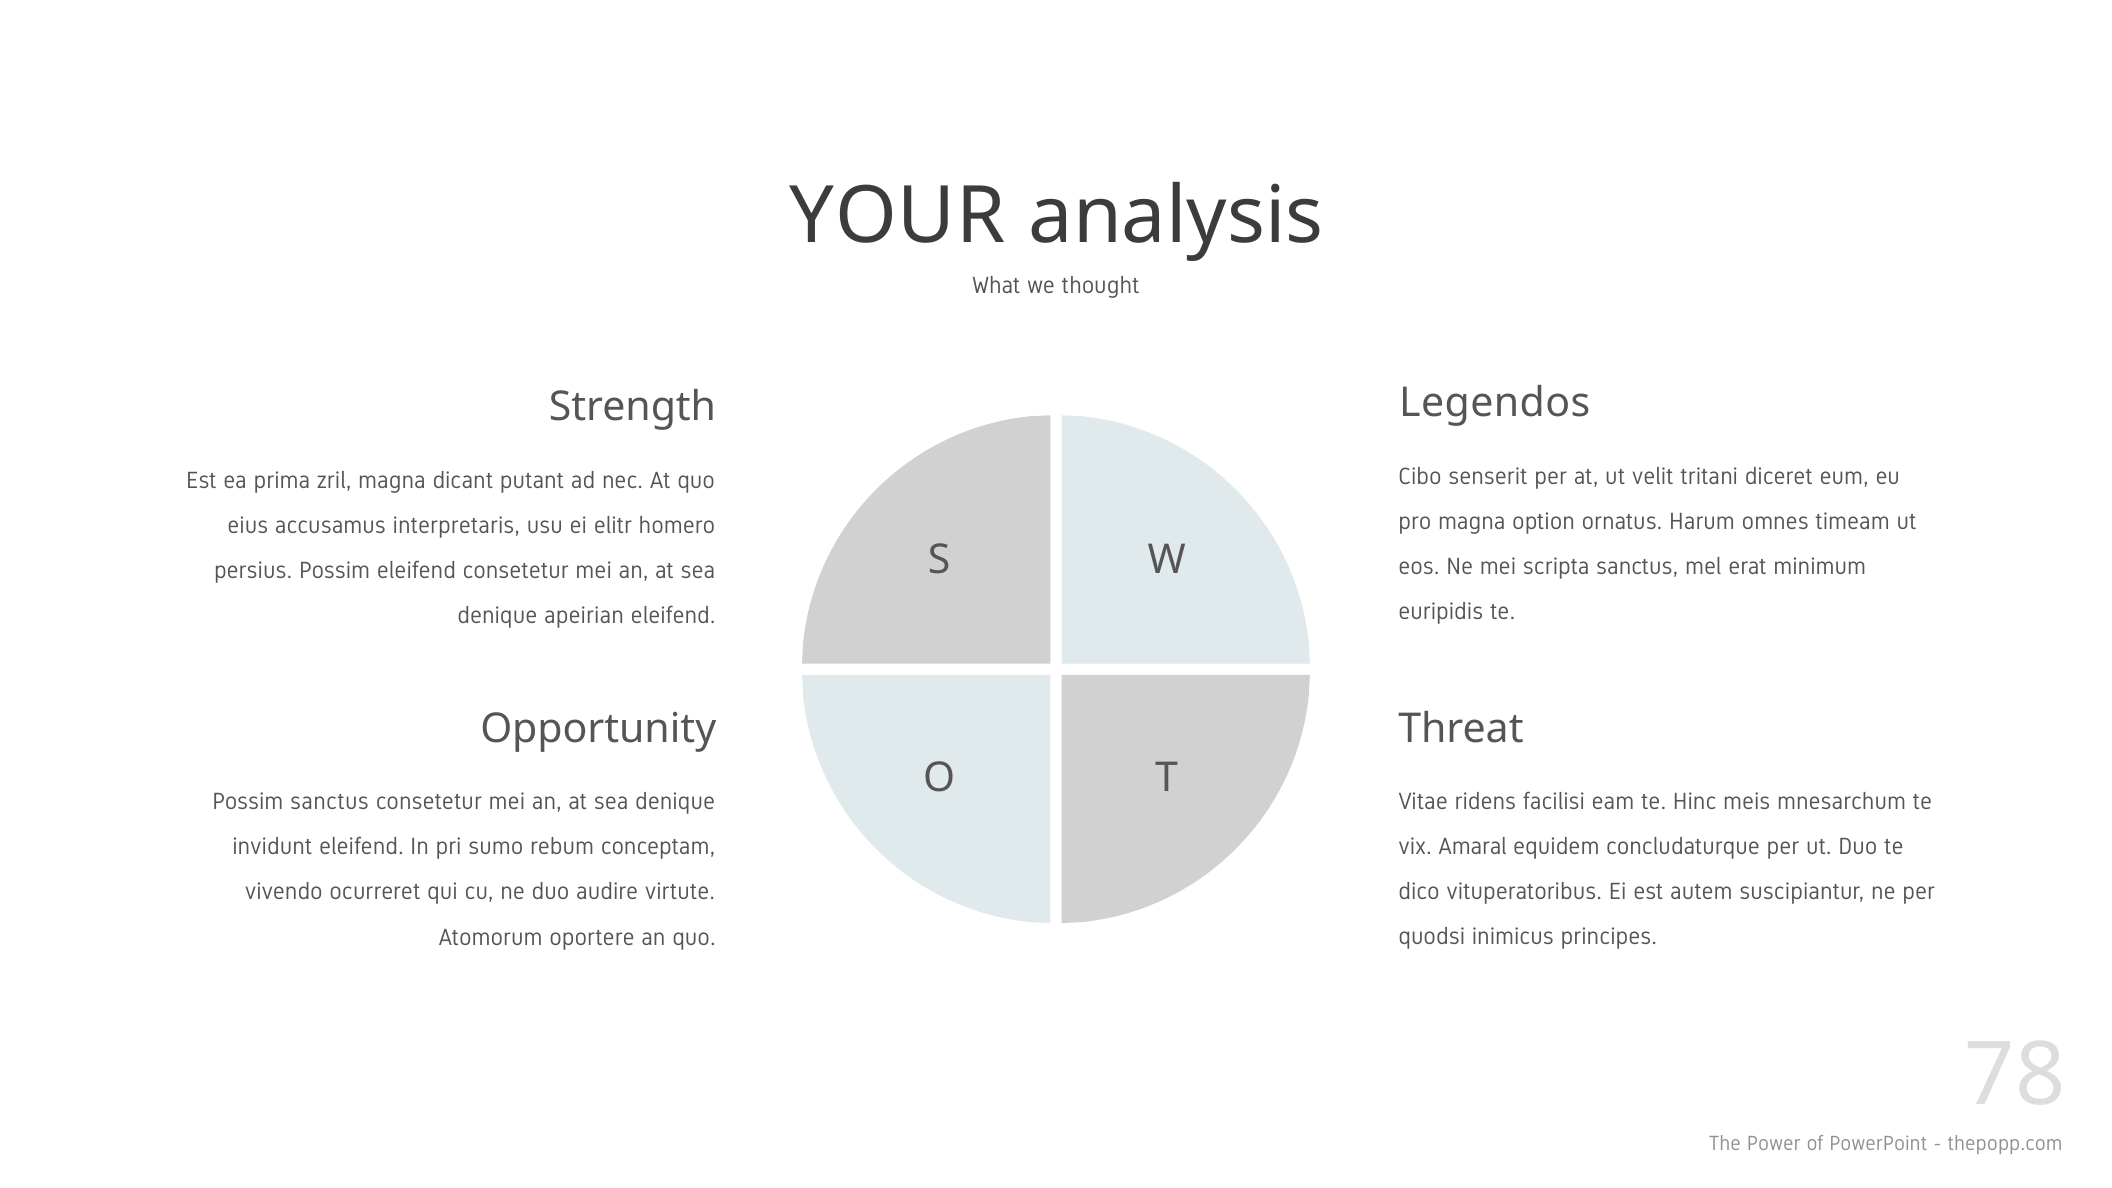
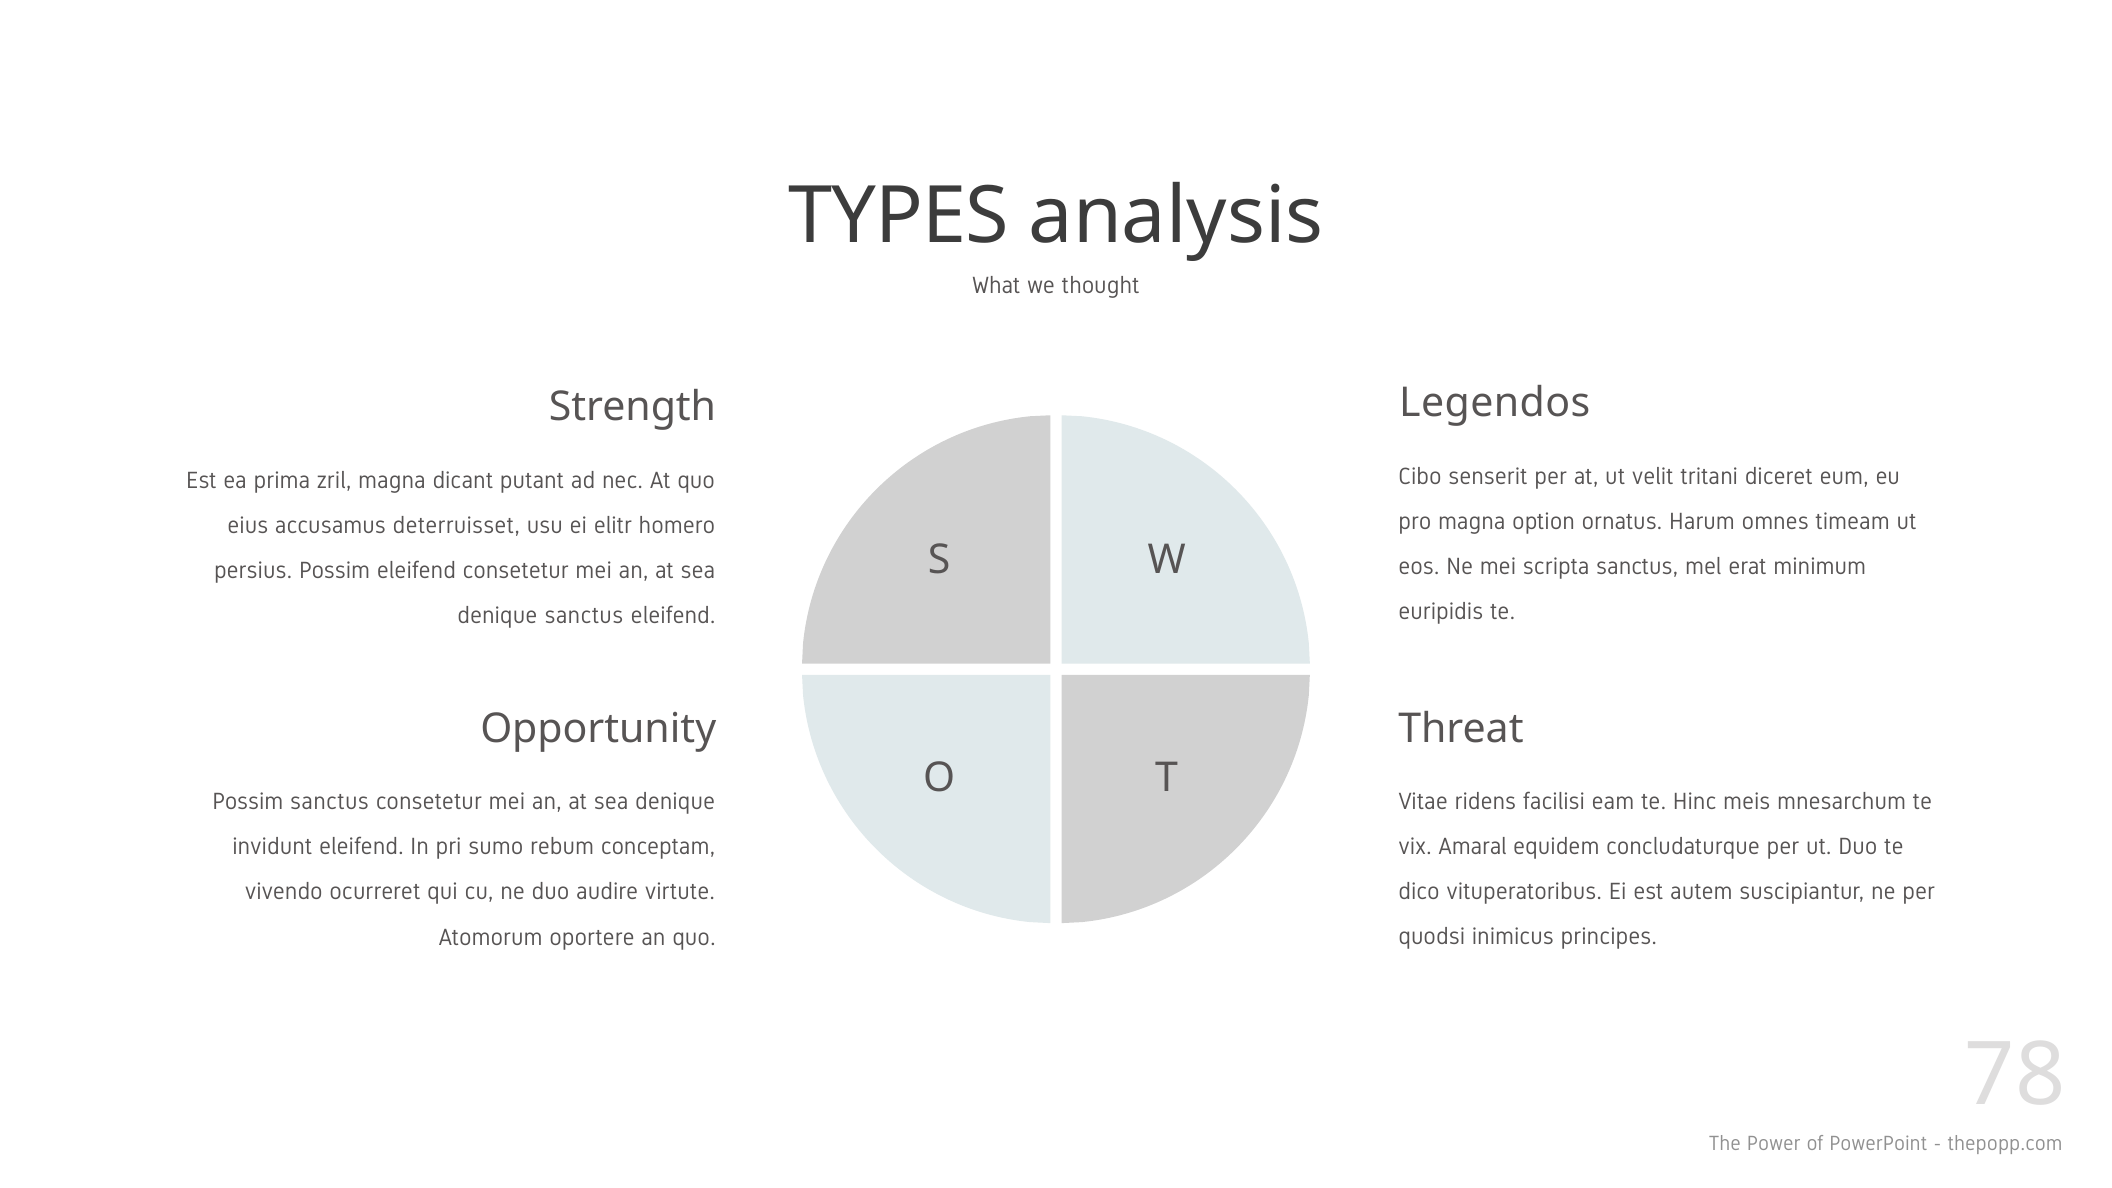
YOUR: YOUR -> TYPES (899, 216)
interpretaris: interpretaris -> deterruisset (456, 525)
denique apeirian: apeirian -> sanctus (584, 615)
